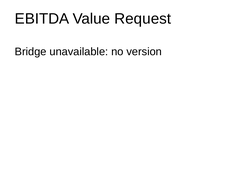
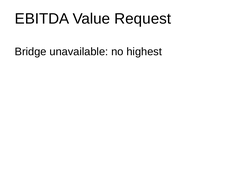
version: version -> highest (144, 52)
